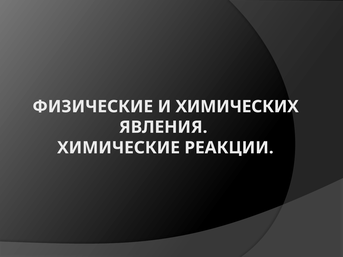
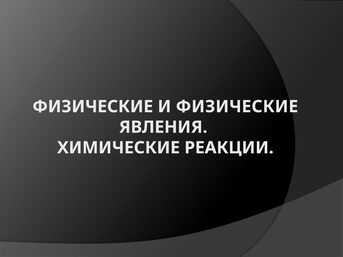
И ХИМИЧЕСКИХ: ХИМИЧЕСКИХ -> ФИЗИЧЕСКИЕ (237, 107)
